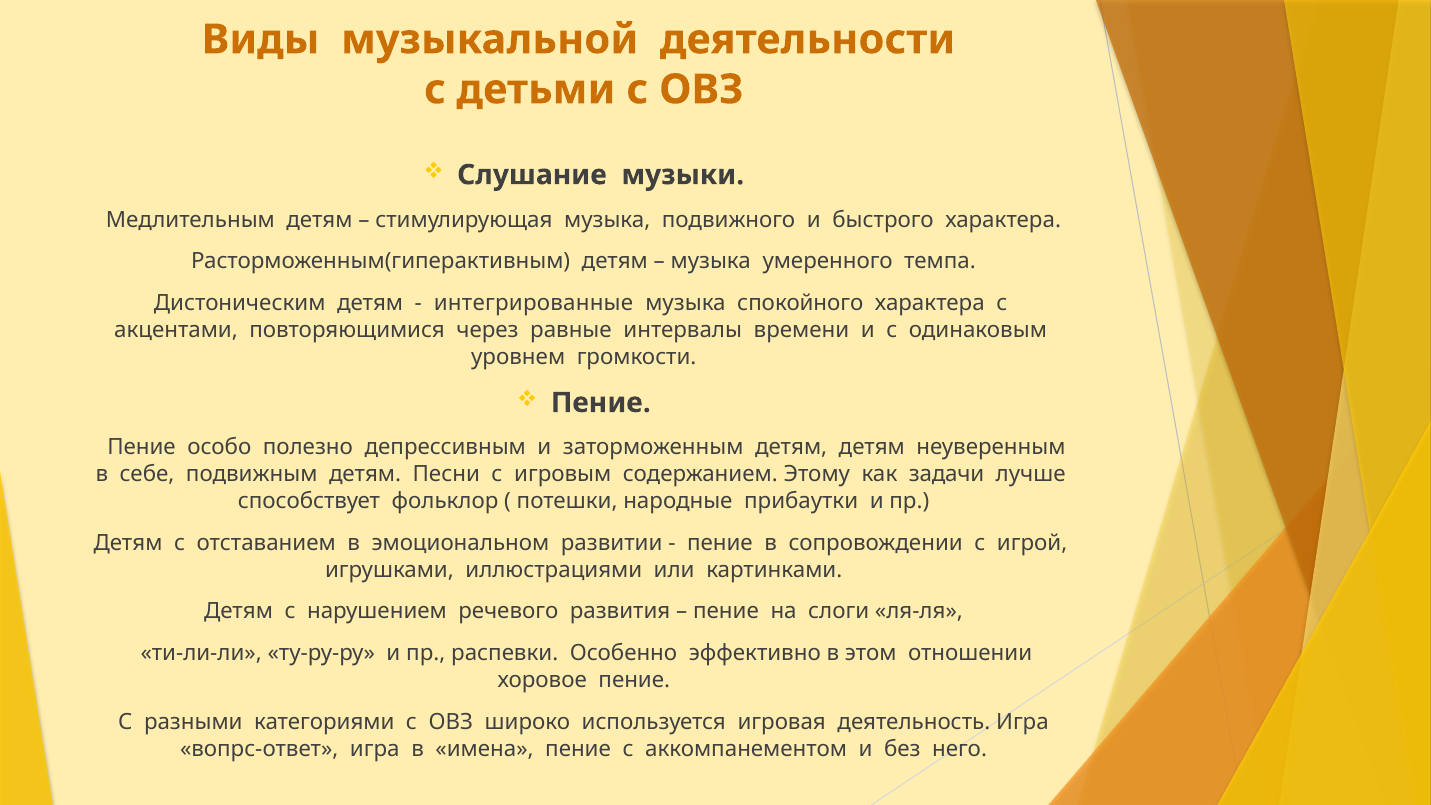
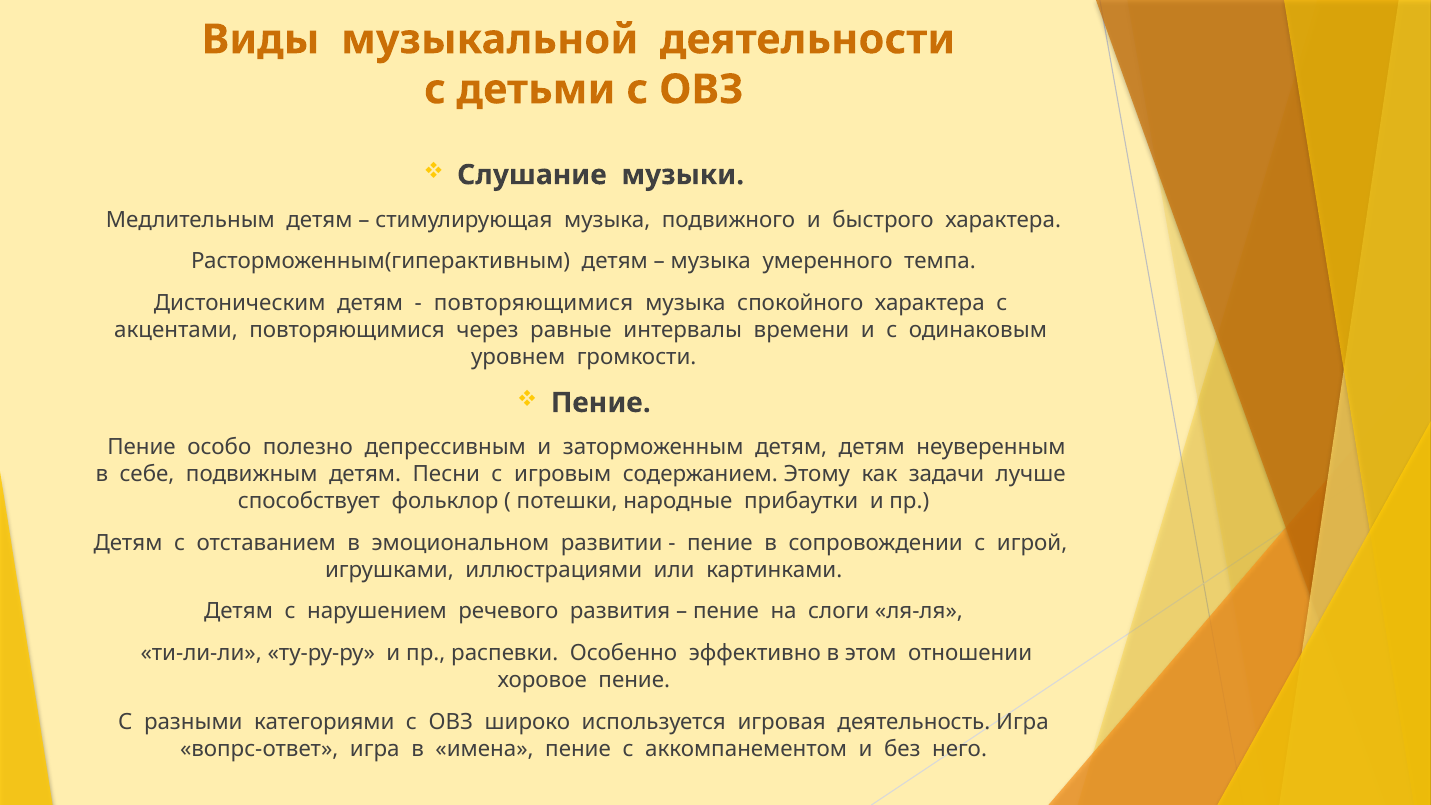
интегрированные: интегрированные -> повторяющимися (534, 303)
